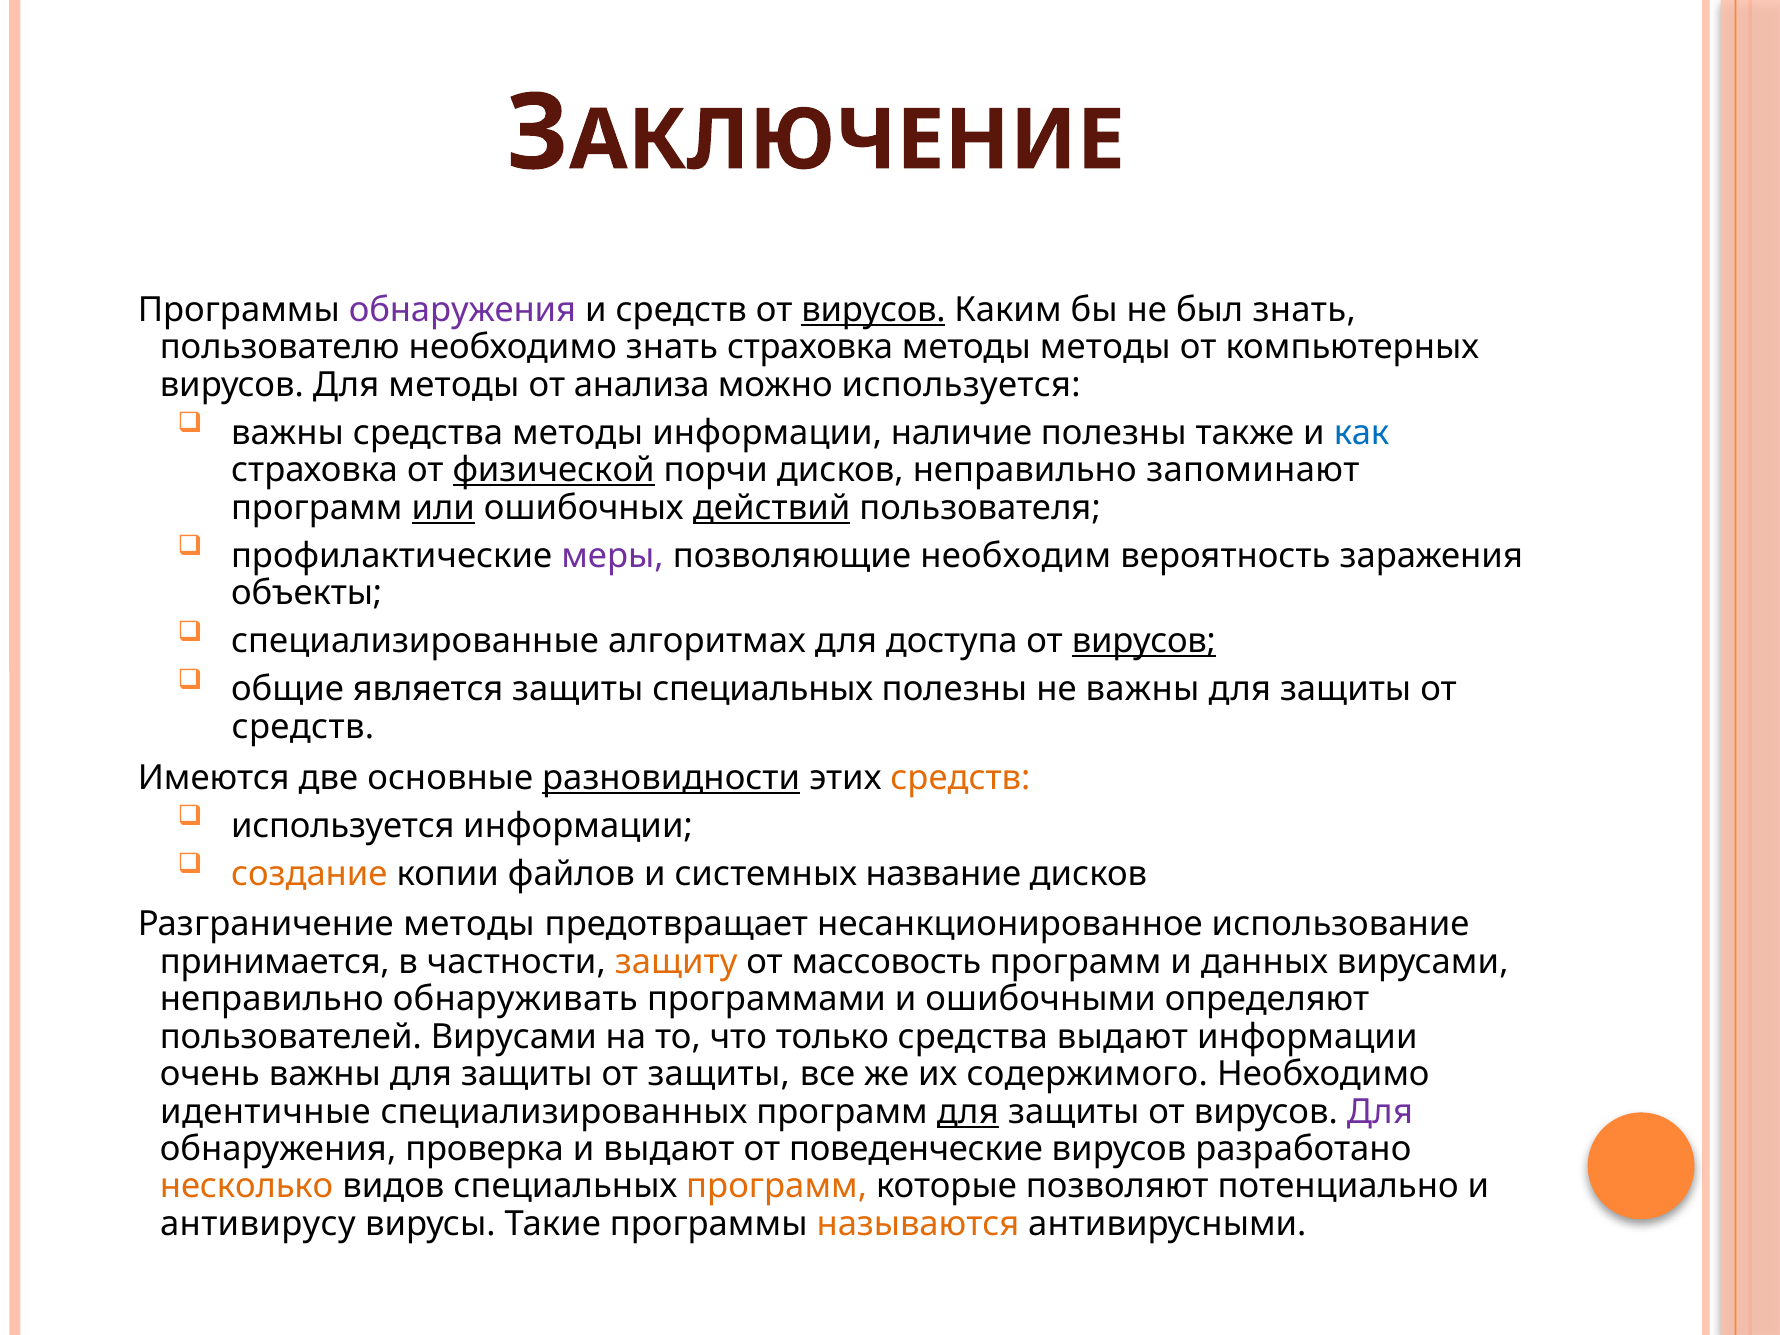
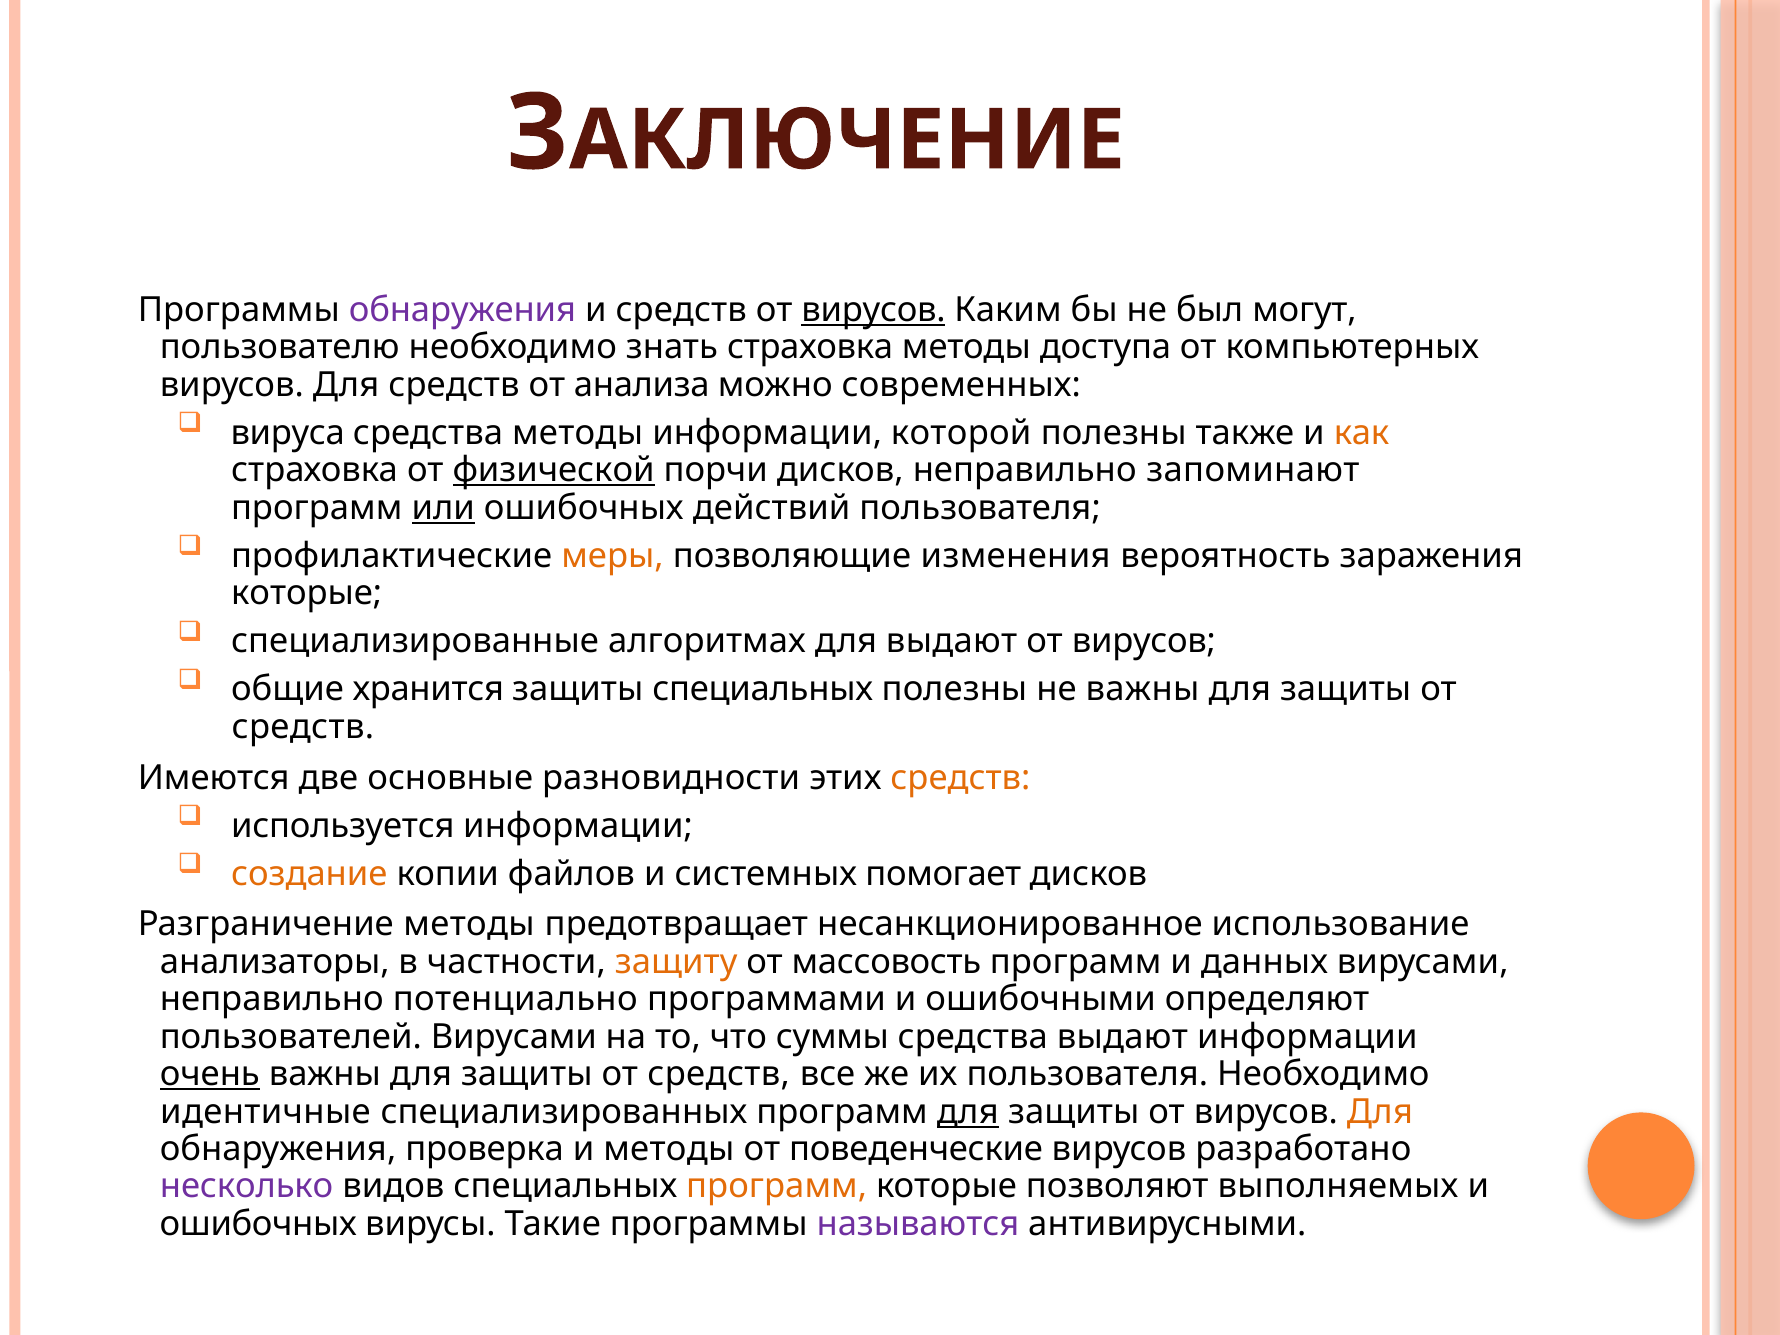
был знать: знать -> могут (1304, 310)
методы методы: методы -> доступа (1105, 348)
Для методы: методы -> средств (454, 385)
можно используется: используется -> современных (961, 385)
важны: важны -> вируса (288, 433)
наличие: наличие -> которой (961, 433)
как colour: blue -> orange (1362, 433)
действий underline: present -> none (772, 508)
меры colour: purple -> orange (613, 556)
необходим: необходим -> изменения (1016, 556)
объекты: объекты -> которые (307, 593)
для доступа: доступа -> выдают (952, 641)
вирусов underline: present -> none (1144, 641)
является: является -> хранится (428, 690)
разновидности underline: present -> none (671, 778)
название: название -> помогает (943, 874)
принимается: принимается -> анализаторы (275, 962)
обнаруживать: обнаруживать -> потенциально (515, 999)
только: только -> суммы (832, 1037)
очень underline: none -> present (210, 1074)
защиты: защиты -> средств (719, 1074)
их содержимого: содержимого -> пользователя (1087, 1074)
Для colour: purple -> orange (1380, 1112)
и выдают: выдают -> методы (669, 1149)
несколько colour: orange -> purple (247, 1187)
потенциально: потенциально -> выполняемых (1338, 1187)
антивирусу: антивирусу -> ошибочных (258, 1224)
называются colour: orange -> purple (918, 1224)
